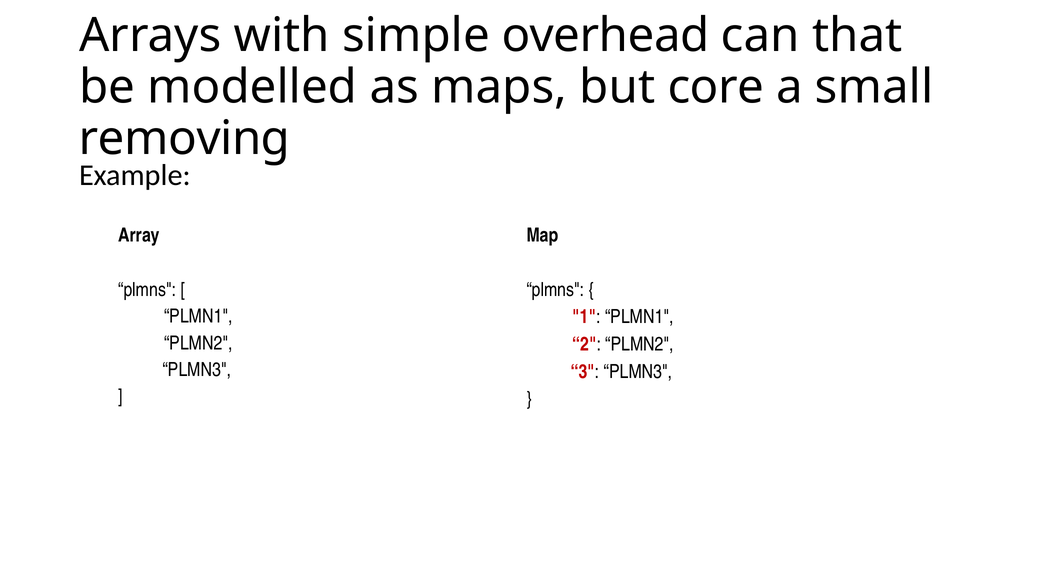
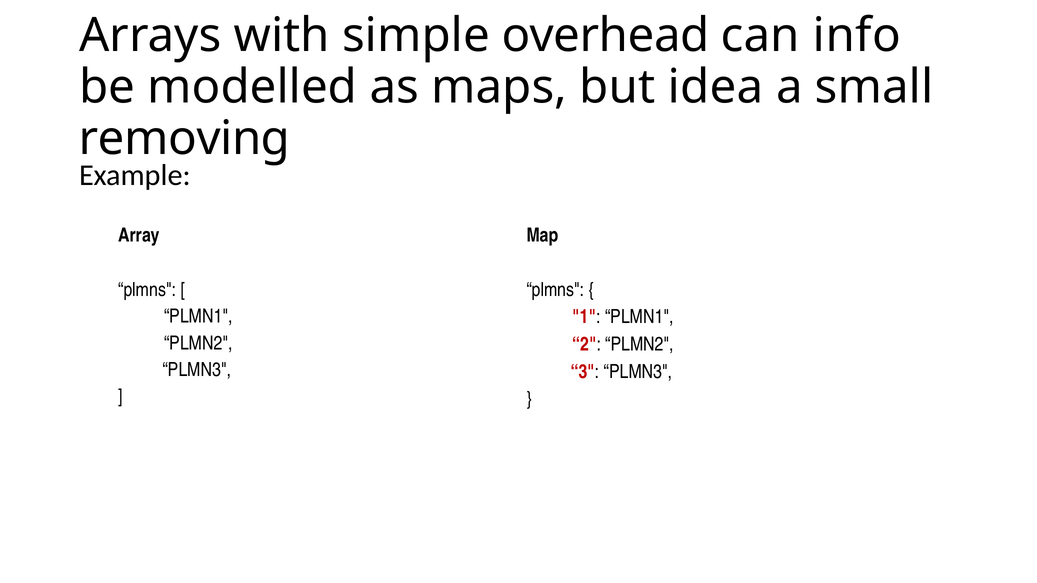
that: that -> info (857, 36)
core: core -> idea (715, 87)
